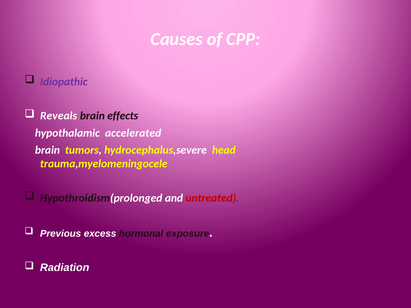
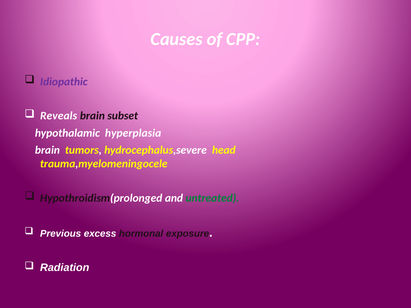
effects: effects -> subset (123, 116)
accelerated: accelerated -> hyperplasia (133, 133)
untreated colour: red -> green (212, 198)
